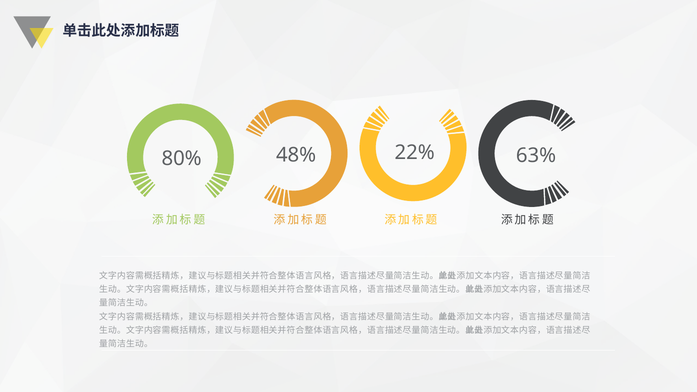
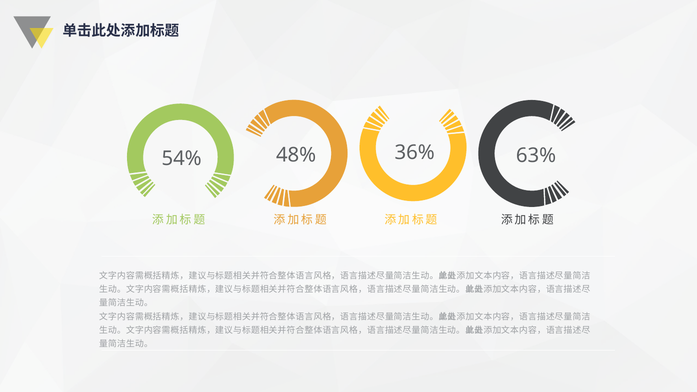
80%: 80% -> 54% (182, 159)
22%: 22% -> 36% (415, 152)
